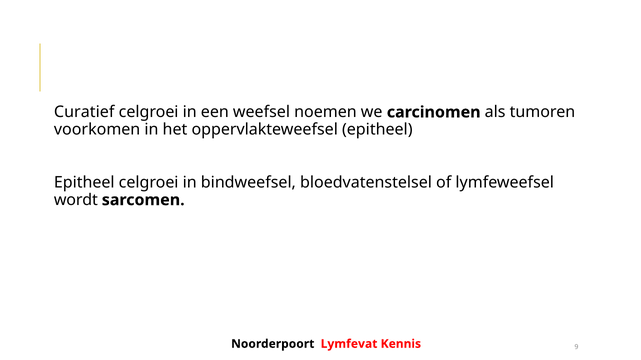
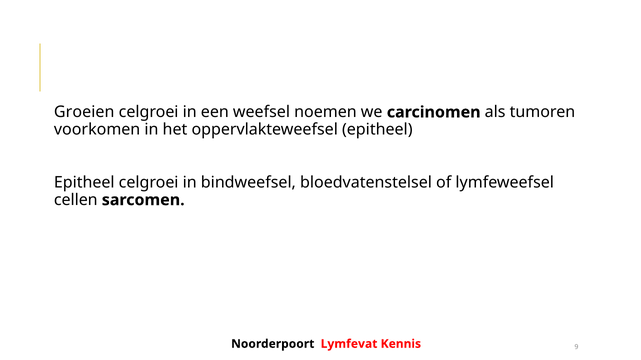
Curatief: Curatief -> Groeien (84, 112)
wordt: wordt -> cellen (76, 200)
